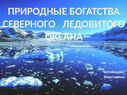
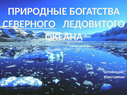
СЕВЕРНОГО underline: none -> present (29, 24)
